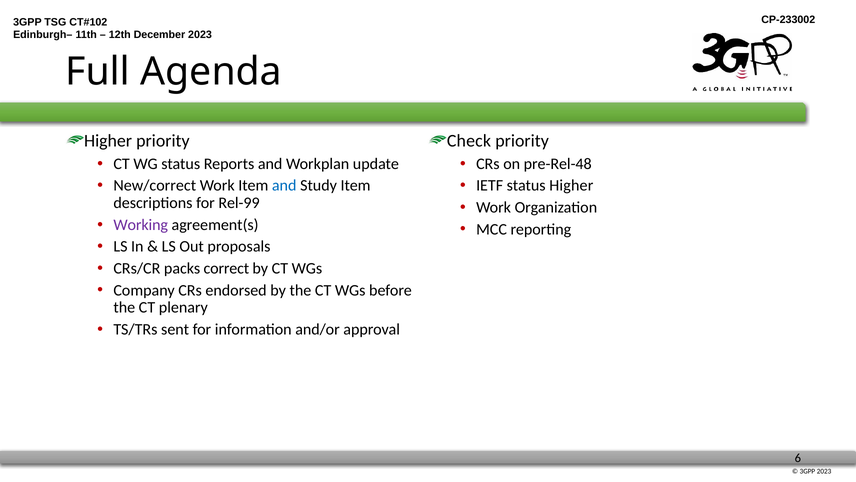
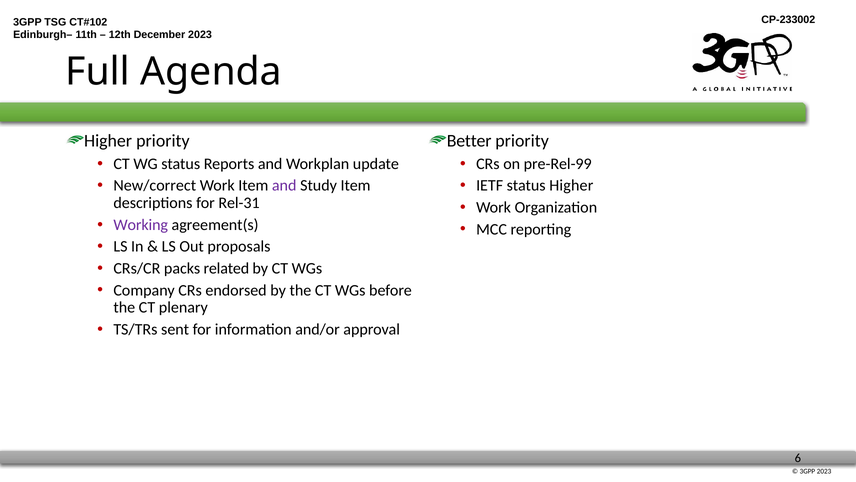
Check: Check -> Better (469, 141)
pre-Rel-48: pre-Rel-48 -> pre-Rel-99 (558, 164)
and colour: blue -> purple (284, 185)
Rel-99: Rel-99 -> Rel-31 (239, 203)
correct: correct -> related (226, 268)
